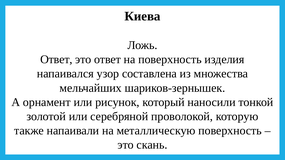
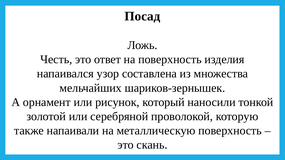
Киева: Киева -> Посад (142, 16)
Ответ: Ответ -> Честь (56, 60)
